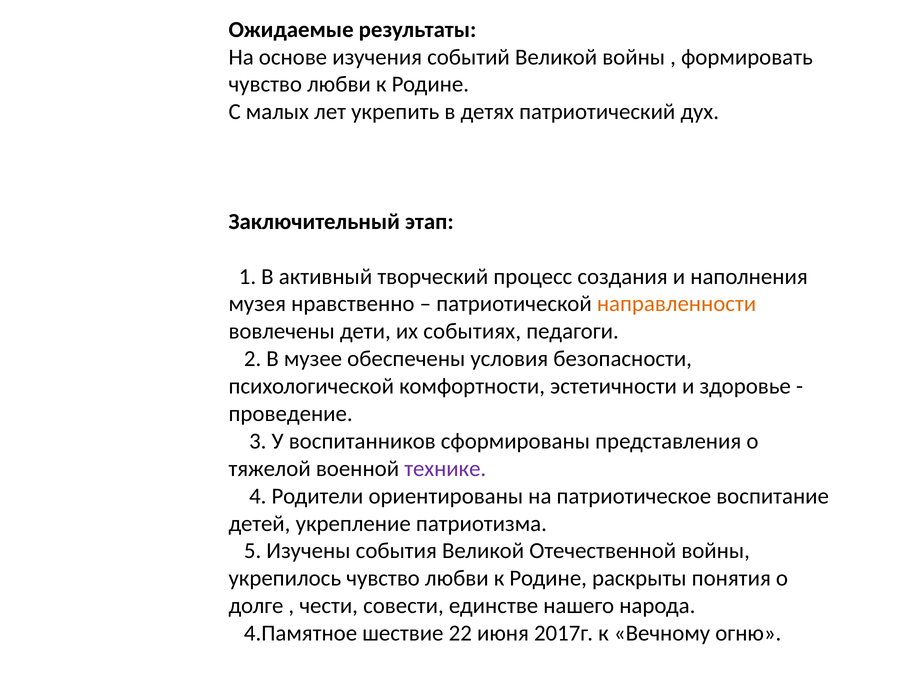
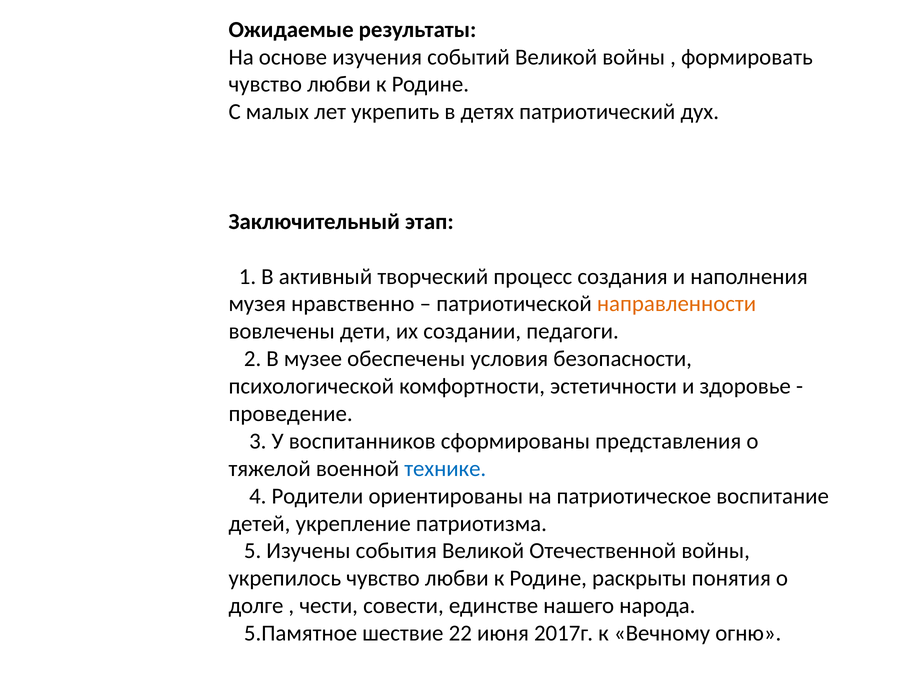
событиях: событиях -> создании (472, 332)
технике colour: purple -> blue (445, 469)
4.Памятное: 4.Памятное -> 5.Памятное (301, 633)
